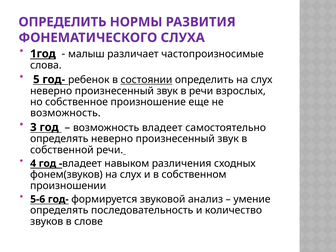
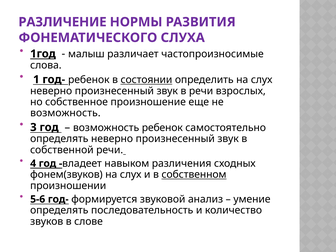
ОПРЕДЕЛИТЬ: ОПРЕДЕЛИТЬ -> РАЗЛИЧЕНИЕ (62, 22)
5: 5 -> 1 (36, 79)
возможность владеет: владеет -> ребенок (162, 128)
собственном underline: none -> present (194, 175)
